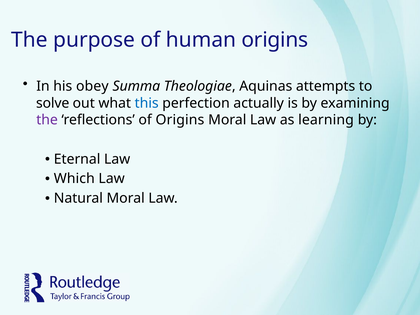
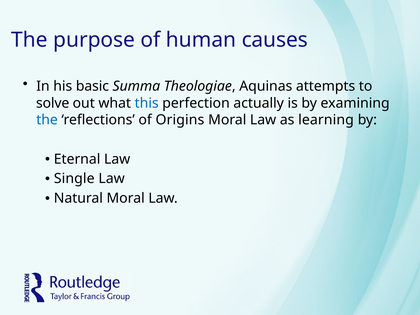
human origins: origins -> causes (275, 40)
obey: obey -> basic (92, 86)
the colour: purple -> blue (47, 120)
Which: Which -> Single (74, 179)
